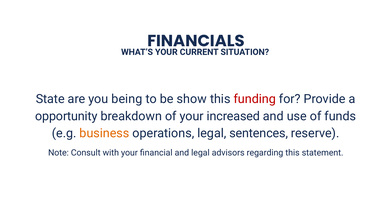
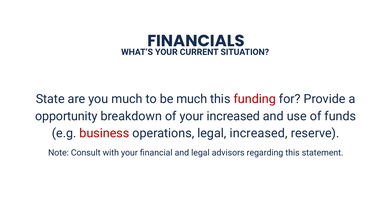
you being: being -> much (127, 99)
be show: show -> much (192, 99)
business colour: orange -> red (104, 134)
legal sentences: sentences -> increased (259, 134)
